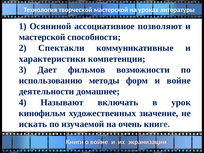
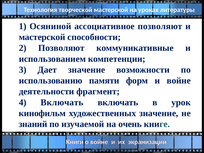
2 Спектакли: Спектакли -> Позволяют (61, 48)
характеристики: характеристики -> использованием (52, 59)
Дает фильмов: фильмов -> значение (87, 70)
методы: методы -> памяти (104, 81)
домашнее: домашнее -> фрагмент (98, 91)
4 Называют: Называют -> Включать (62, 102)
искать: искать -> знаний (33, 124)
